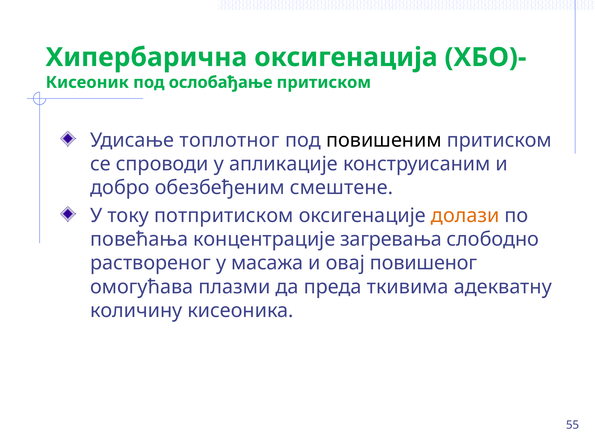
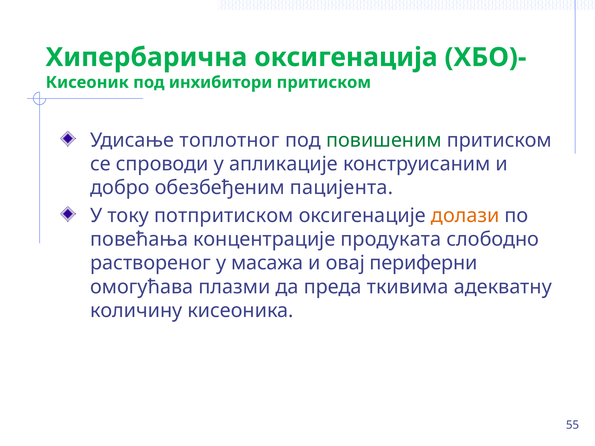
ослобађање: ослобађање -> инхибитори (221, 82)
повишеним colour: black -> green (384, 140)
смештене: смештене -> пацијента (341, 188)
загревања: загревања -> продуката (391, 239)
повишеног: повишеног -> периферни (424, 263)
